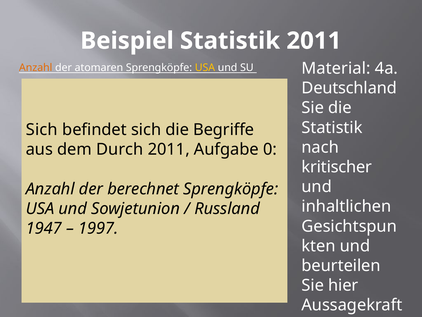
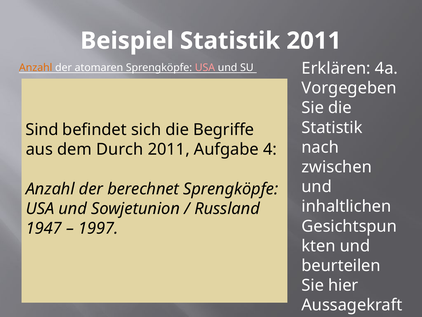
Material: Material -> Erklären (336, 68)
USA colour: yellow -> pink (205, 68)
Deutschland: Deutschland -> Vorgegeben (349, 88)
Sich: Sich -> Sind (42, 130)
0: 0 -> 4 (270, 149)
kritischer: kritischer -> zwischen (337, 167)
